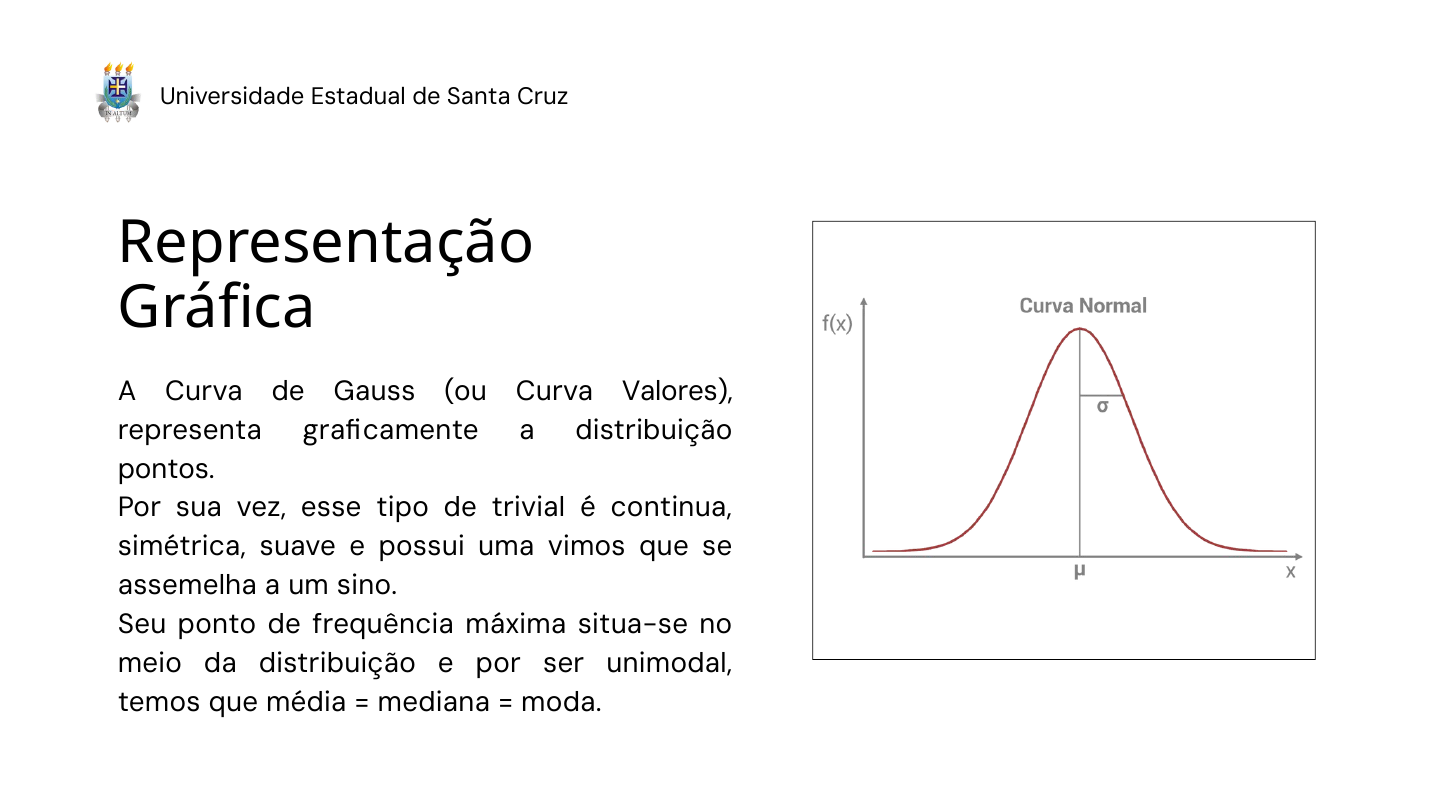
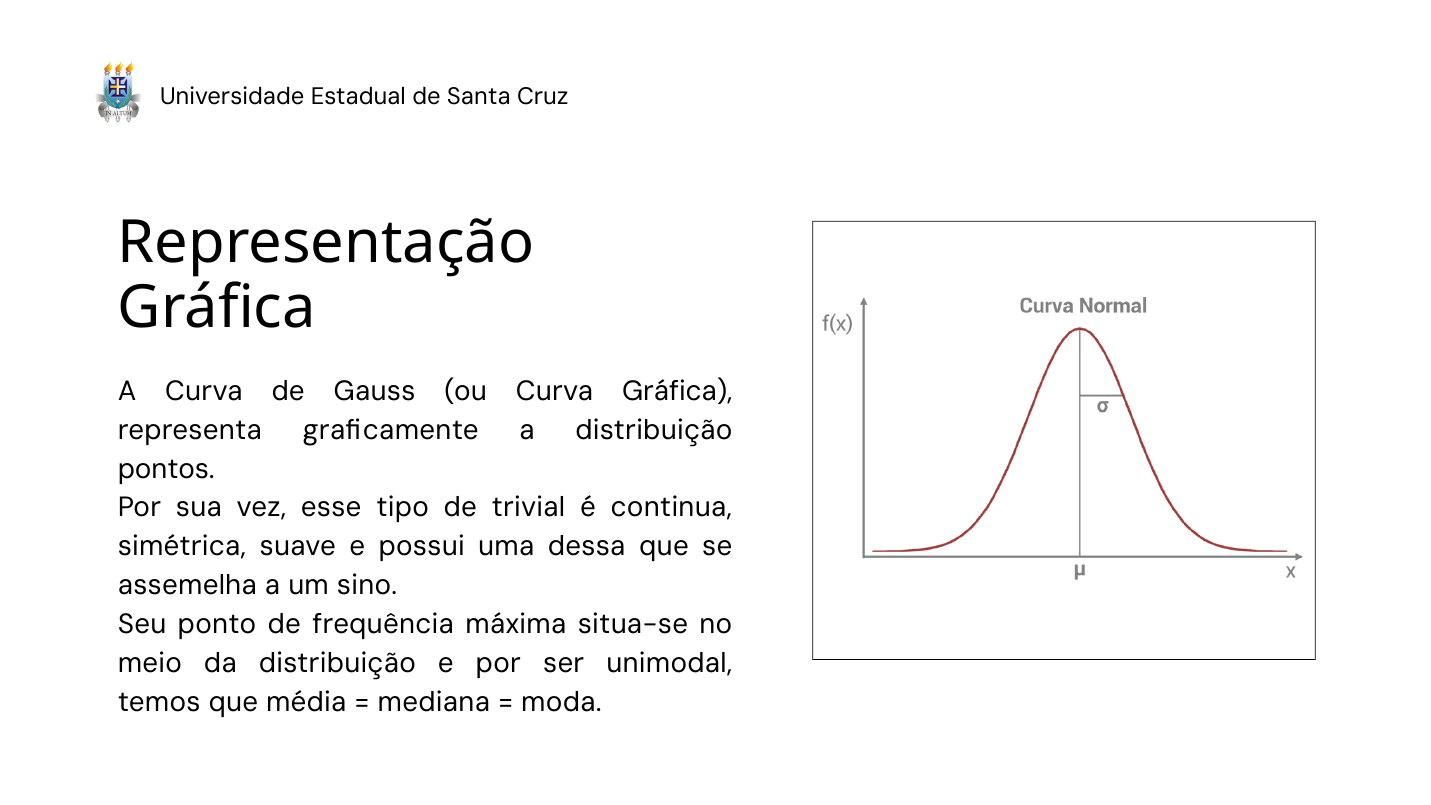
Curva Valores: Valores -> Gráfica (677, 391)
vimos: vimos -> dessa (587, 547)
